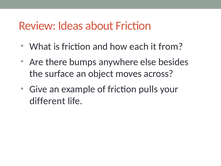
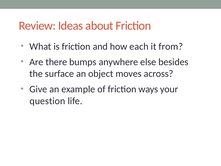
pulls: pulls -> ways (148, 89)
different: different -> question (47, 101)
